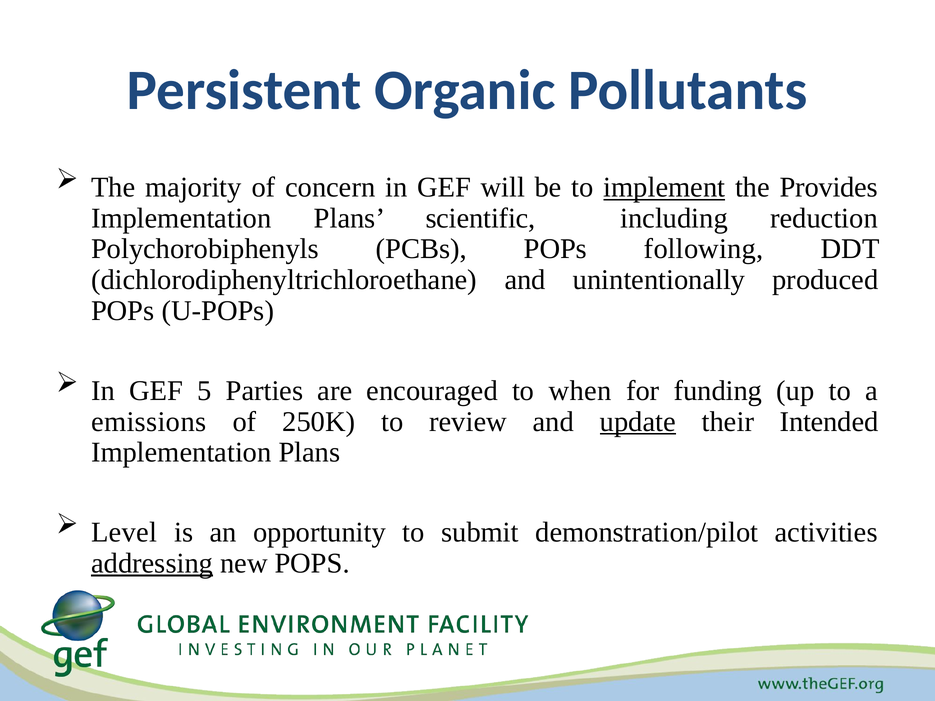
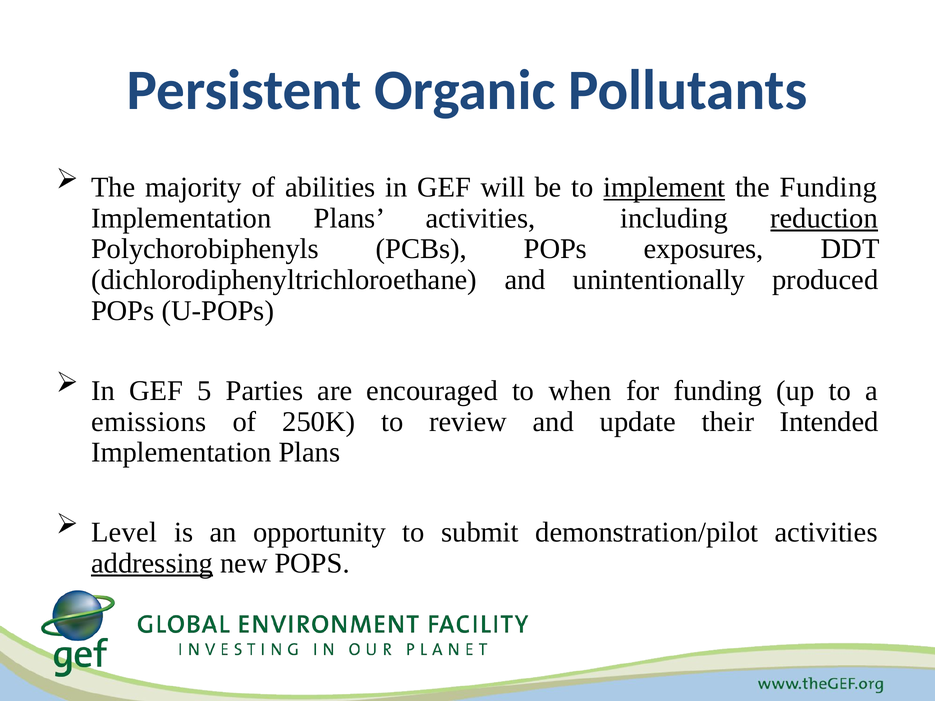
concern: concern -> abilities (330, 187)
the Provides: Provides -> Funding (828, 187)
Plans scientific: scientific -> activities (480, 218)
reduction underline: none -> present (824, 218)
following: following -> exposures (704, 249)
update underline: present -> none (638, 422)
